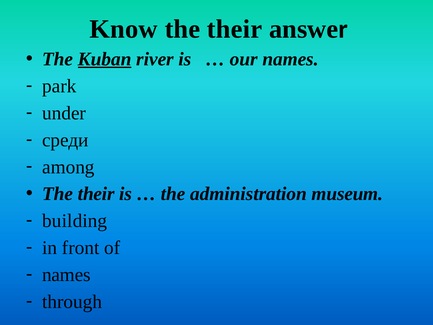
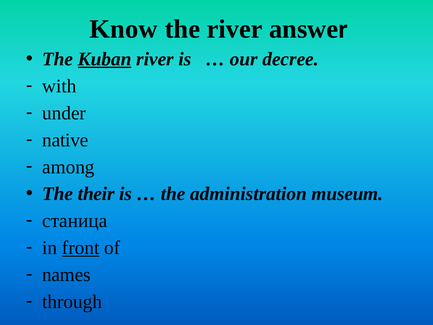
their: their -> river (235, 29)
our names: names -> decree (291, 59)
park: park -> with (59, 86)
среди: среди -> native (65, 140)
building: building -> станица (75, 221)
front underline: none -> present (81, 248)
